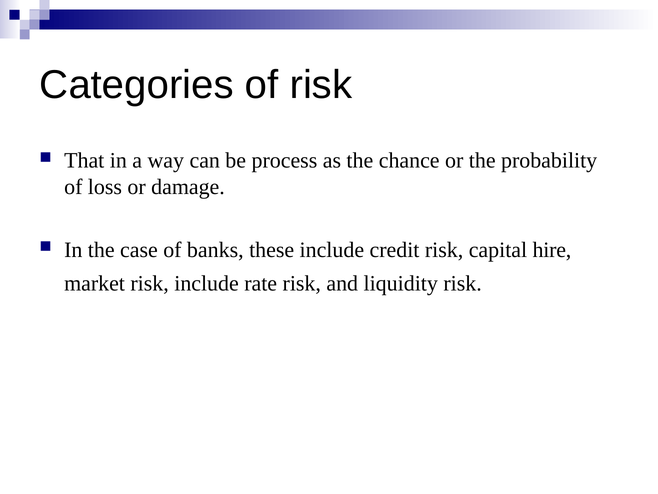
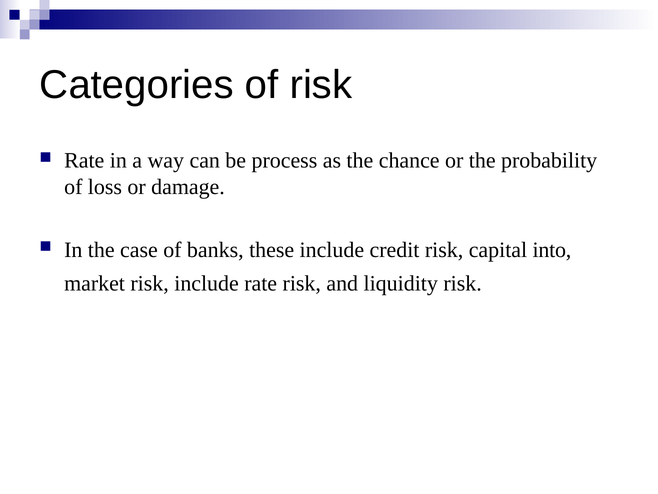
That: That -> Rate (84, 161)
hire: hire -> into (552, 250)
